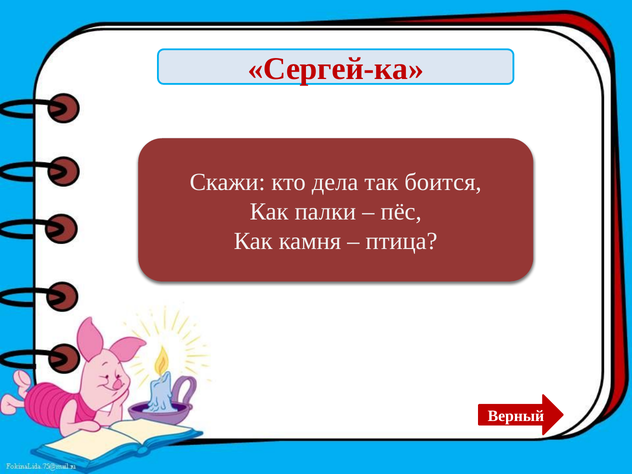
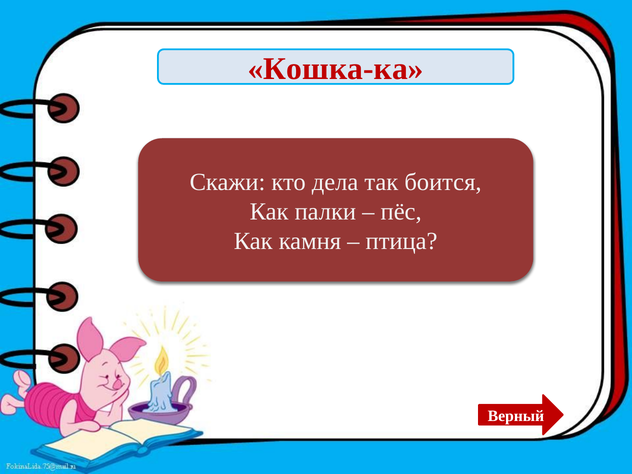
Сергей-ка: Сергей-ка -> Кошка-ка (336, 69)
